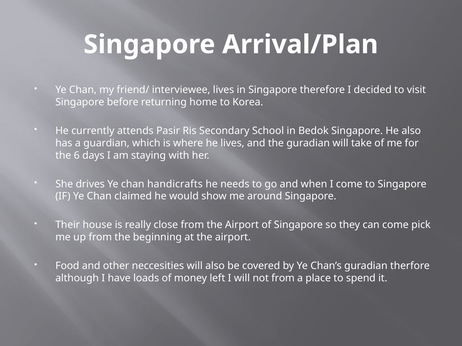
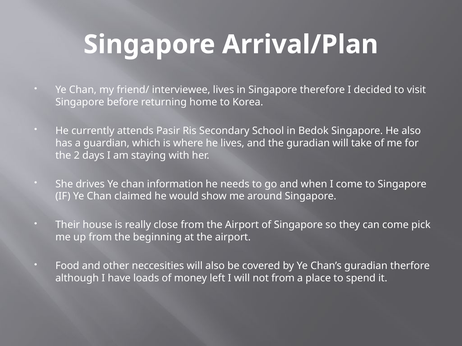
6: 6 -> 2 (77, 156)
handicrafts: handicrafts -> information (175, 184)
